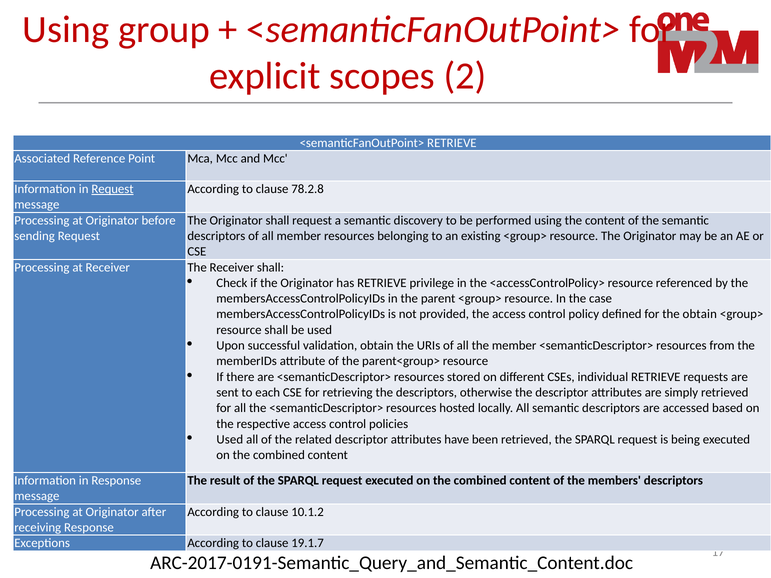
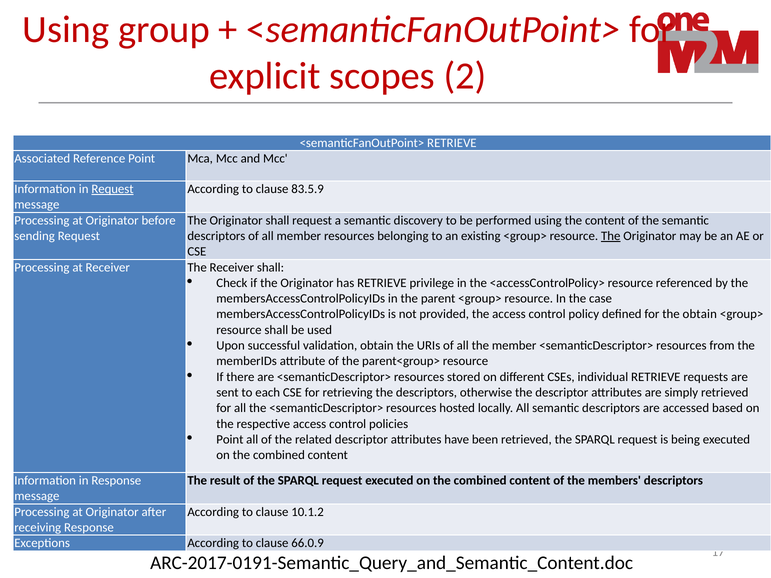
78.2.8: 78.2.8 -> 83.5.9 (308, 189)
The underline: none -> present (611, 236)
Used: Used -> Point (230, 440)
19.1.7: 19.1.7 -> 66.0.9 (308, 543)
